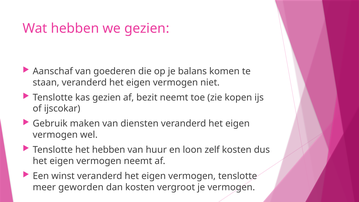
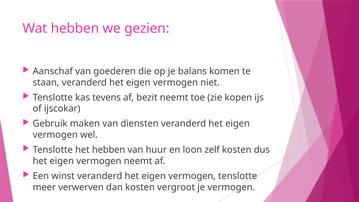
kas gezien: gezien -> tevens (107, 97)
geworden: geworden -> verwerven (81, 187)
